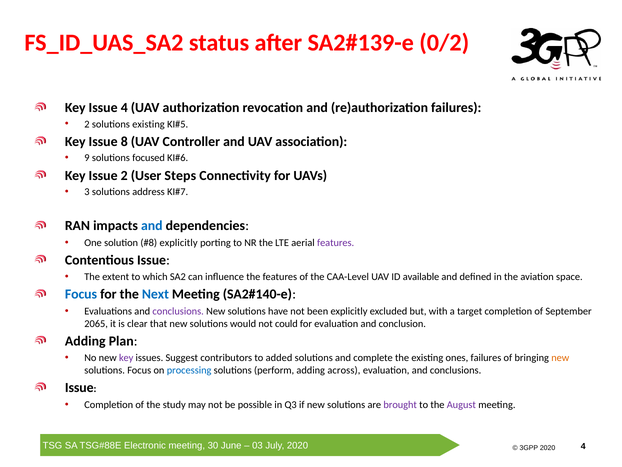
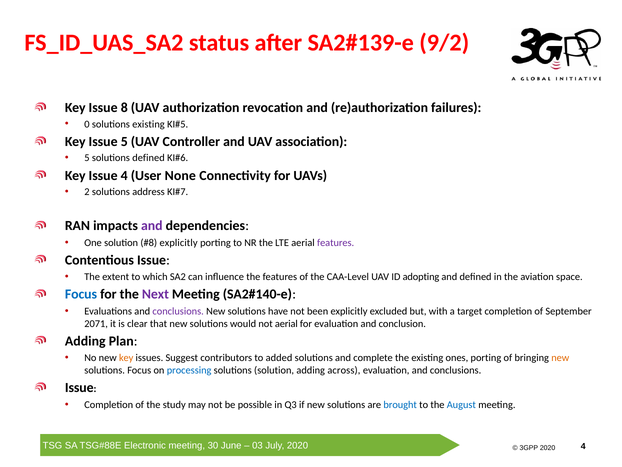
0/2: 0/2 -> 9/2 (444, 43)
Issue 4: 4 -> 8 (124, 108)
2: 2 -> 0 (87, 124)
Issue 8: 8 -> 5 (124, 142)
9: 9 -> 5 (87, 158)
solutions focused: focused -> defined (148, 158)
Issue 2: 2 -> 4 (124, 175)
Steps: Steps -> None (180, 175)
3: 3 -> 2 (87, 192)
and colour: blue -> purple (152, 226)
available: available -> adopting (421, 277)
Next colour: blue -> purple (155, 294)
2065: 2065 -> 2071 (96, 323)
not could: could -> aerial (286, 323)
key colour: purple -> orange (126, 358)
ones failures: failures -> porting (486, 358)
solutions perform: perform -> solution (274, 370)
brought colour: purple -> blue (400, 404)
August colour: purple -> blue (461, 404)
